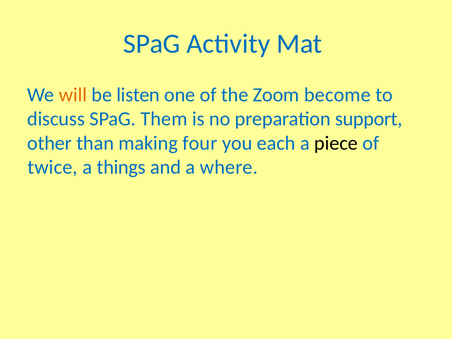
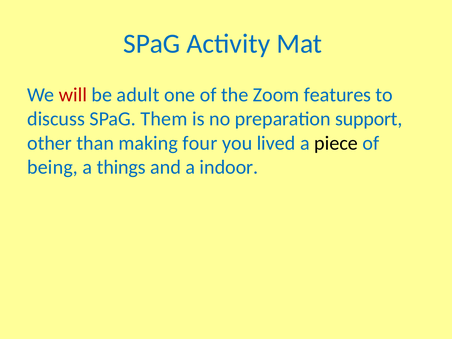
will colour: orange -> red (73, 95)
listen: listen -> adult (138, 95)
become: become -> features (338, 95)
each: each -> lived (276, 143)
twice: twice -> being (53, 167)
where: where -> indoor (229, 167)
